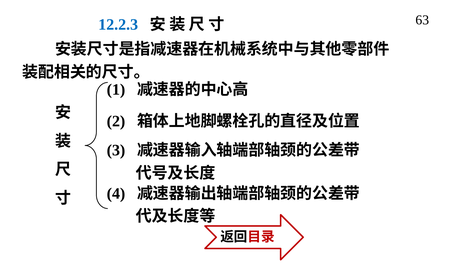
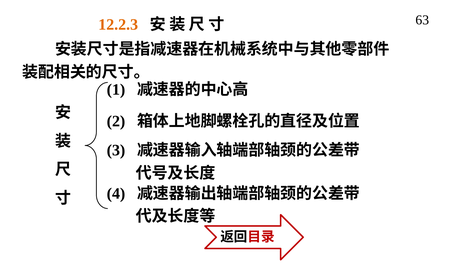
12.2.3 colour: blue -> orange (118, 25)
